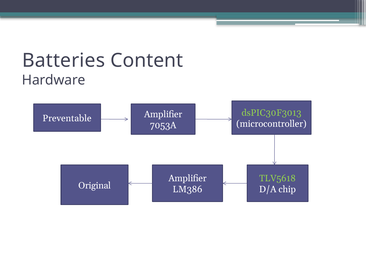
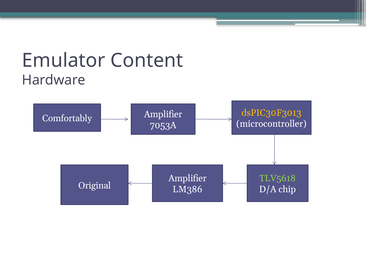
Batteries: Batteries -> Emulator (64, 60)
dsPIC30F3013 colour: light green -> yellow (271, 113)
Preventable: Preventable -> Comfortably (67, 118)
